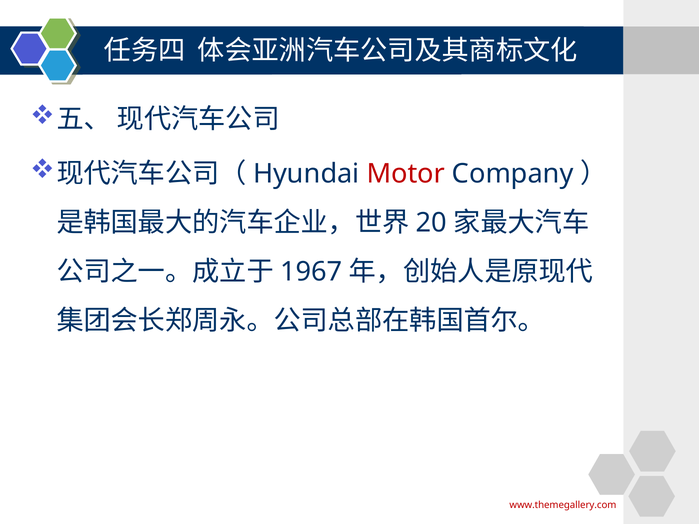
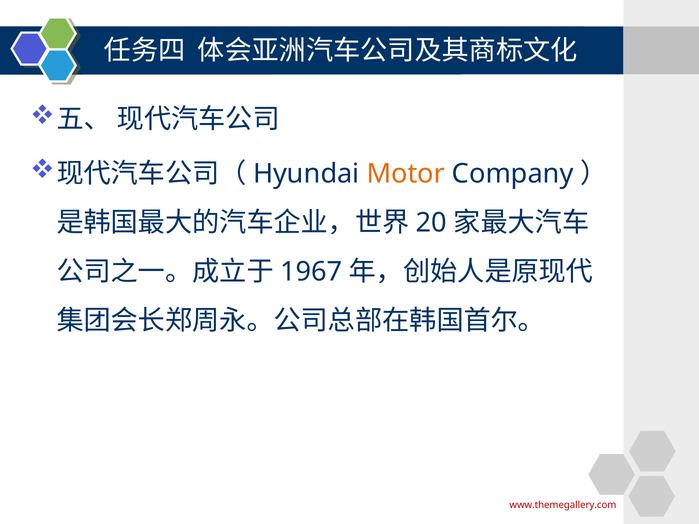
Motor colour: red -> orange (406, 174)
